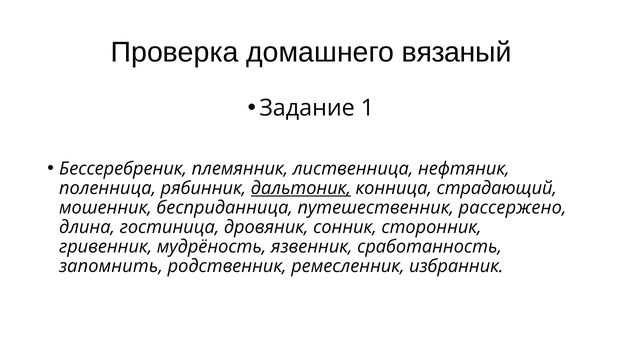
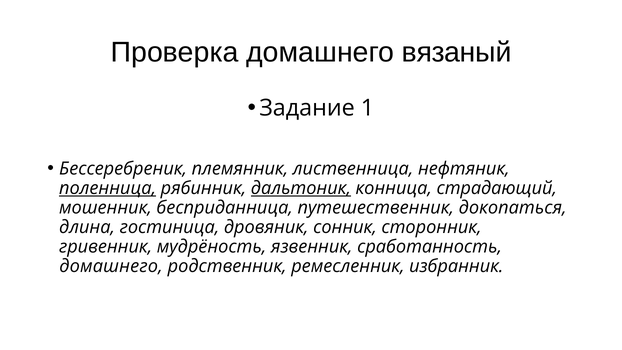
поленница underline: none -> present (108, 188)
рассержено: рассержено -> докопаться (513, 208)
запомнить: запомнить -> домашнего (111, 266)
